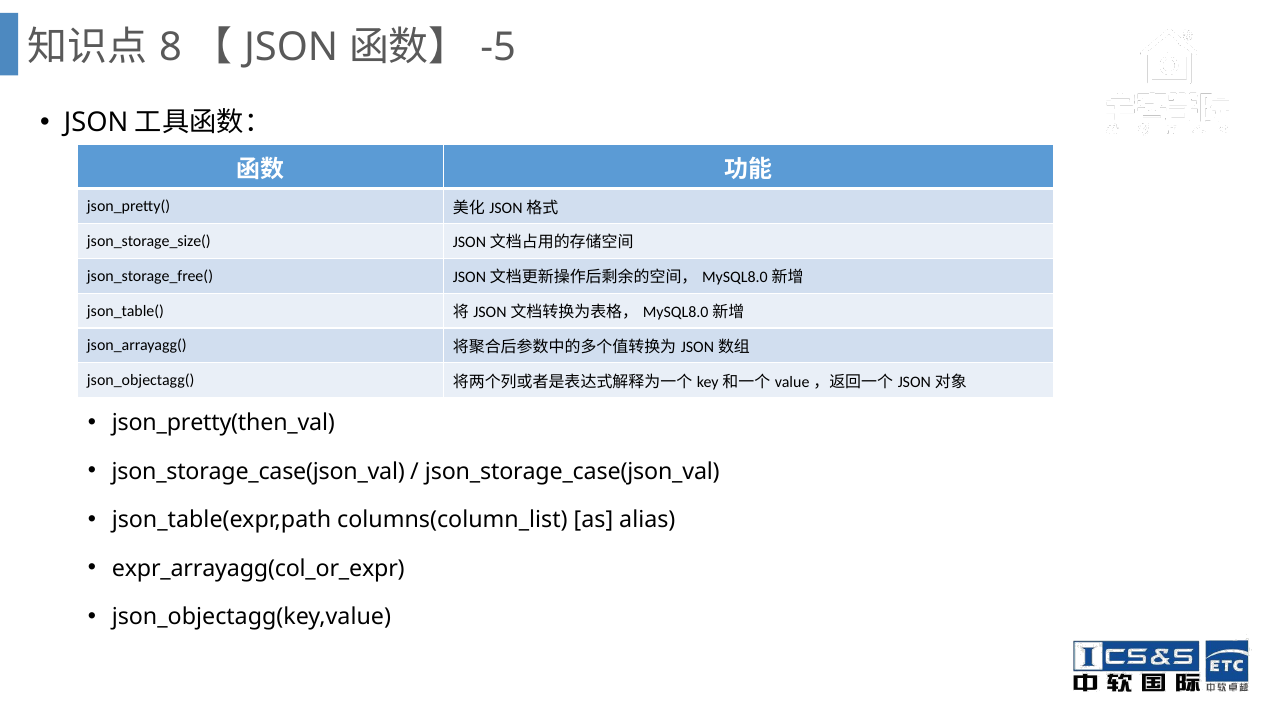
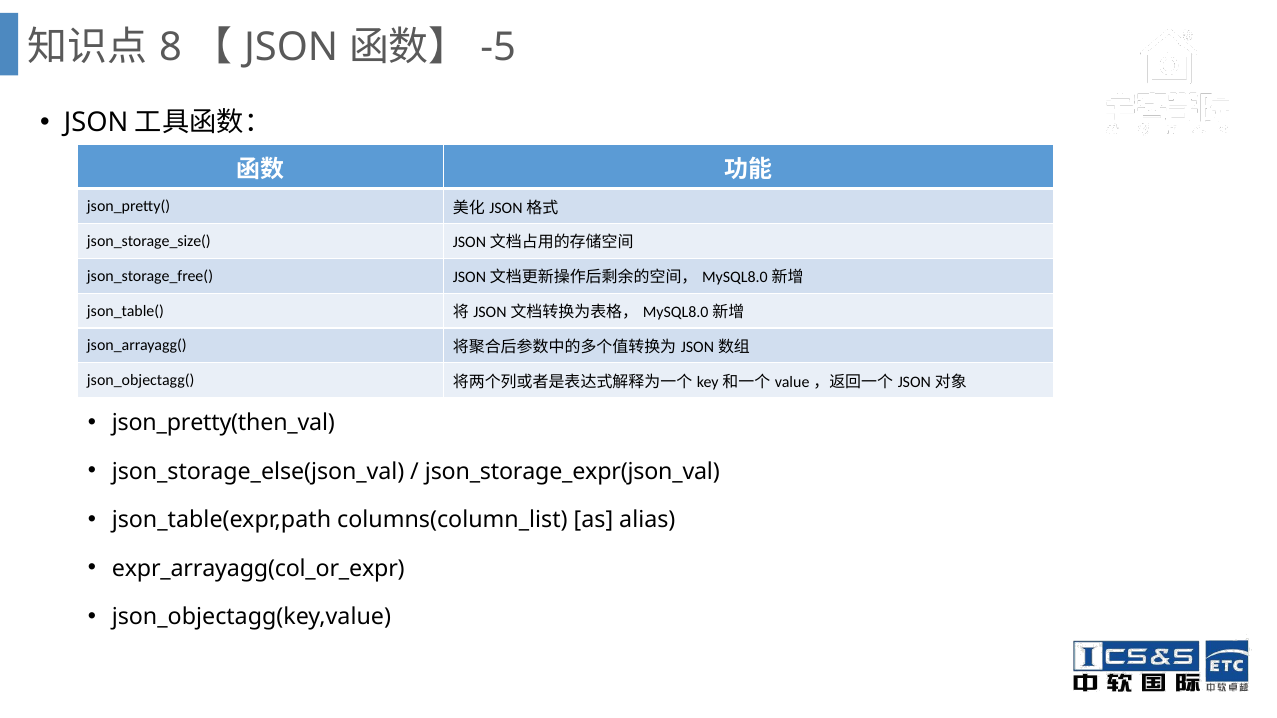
json_storage_case(json_val: json_storage_case(json_val -> json_storage_else(json_val (258, 472)
json_storage_case(json_val: json_storage_case(json_val -> json_storage_expr(json_val (572, 472)
